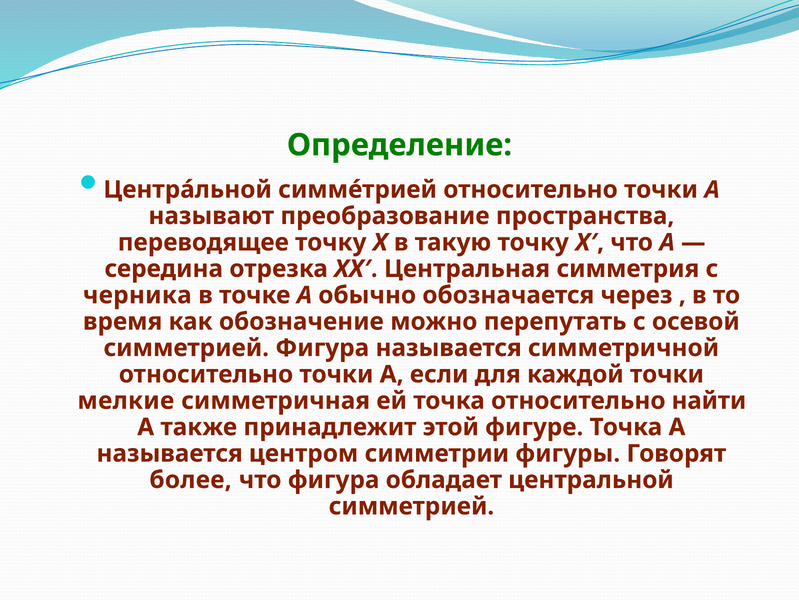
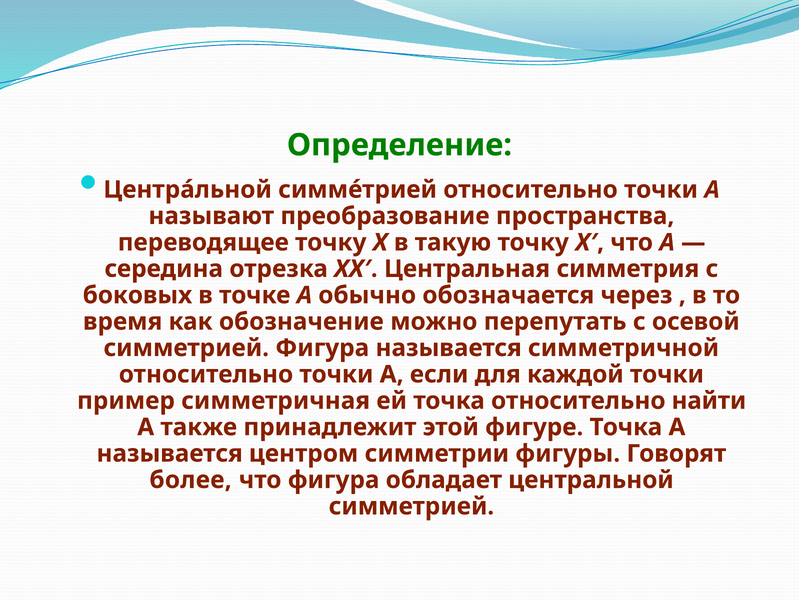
черника: черника -> боковых (137, 295)
мелкие: мелкие -> пример (126, 400)
